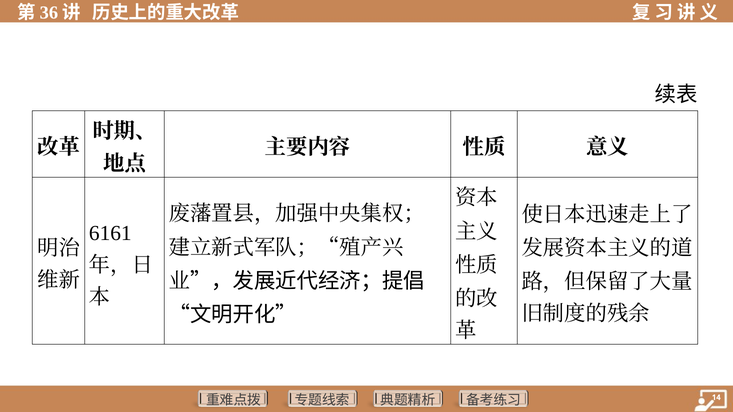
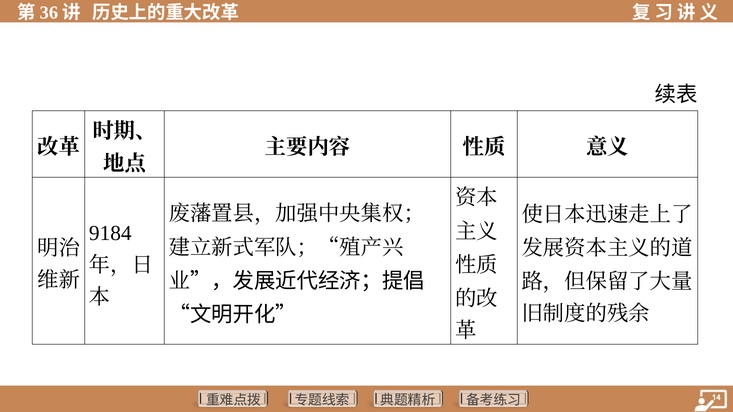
6161: 6161 -> 9184 (110, 233)
